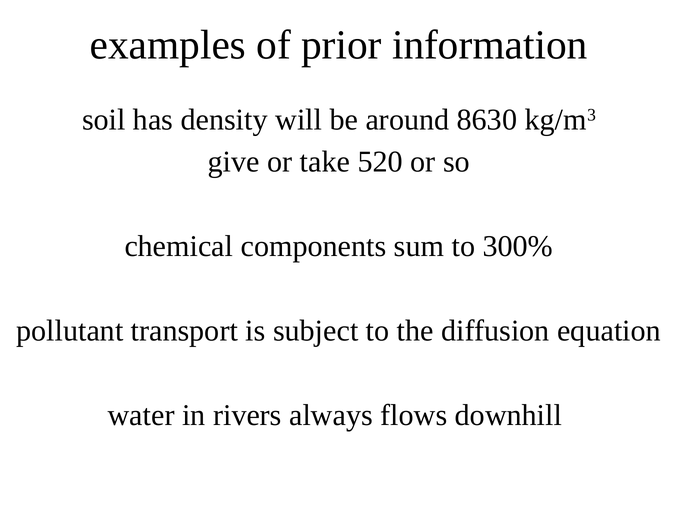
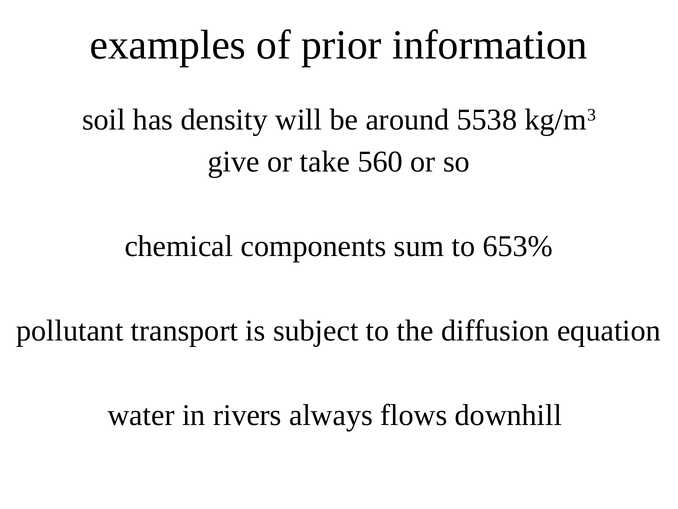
8630: 8630 -> 5538 (487, 120)
520: 520 -> 560 (380, 162)
300%: 300% -> 653% (518, 246)
